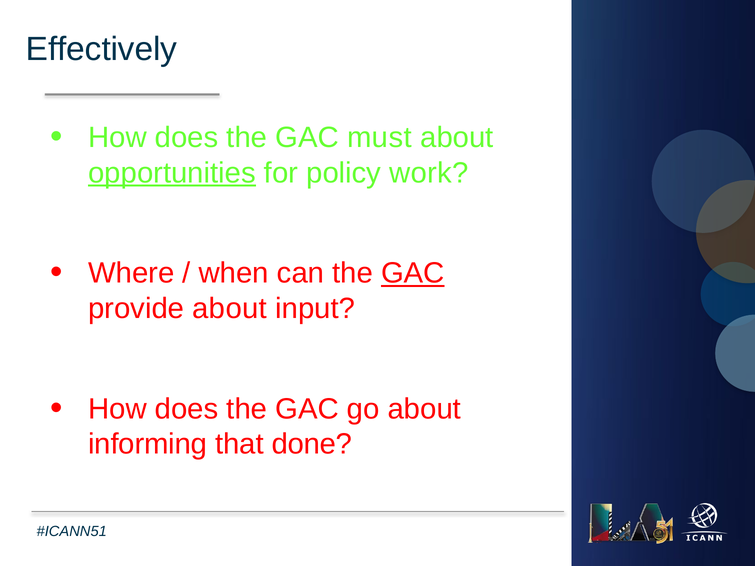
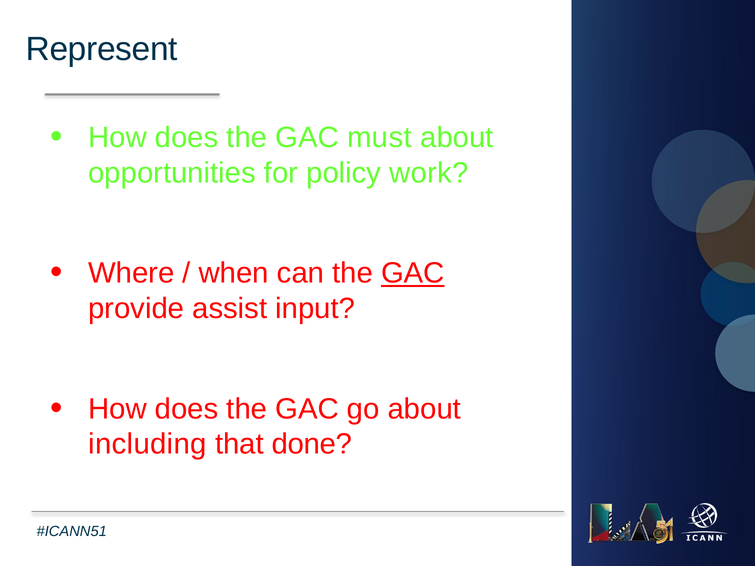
Effectively: Effectively -> Represent (102, 49)
opportunities underline: present -> none (172, 173)
provide about: about -> assist (230, 309)
informing: informing -> including (147, 444)
